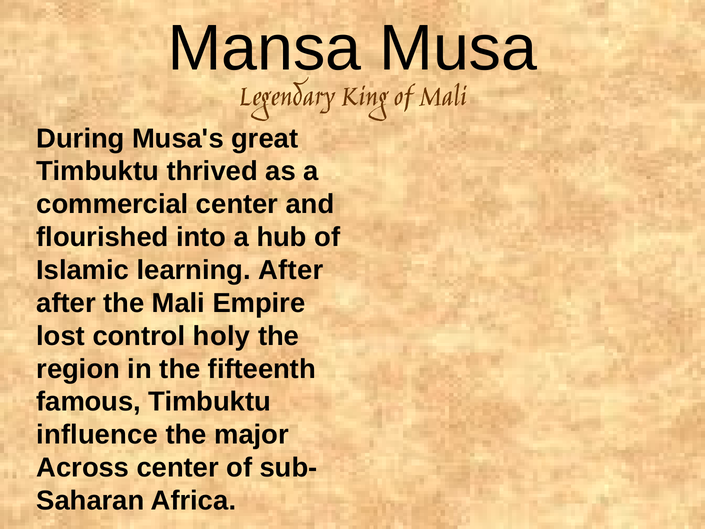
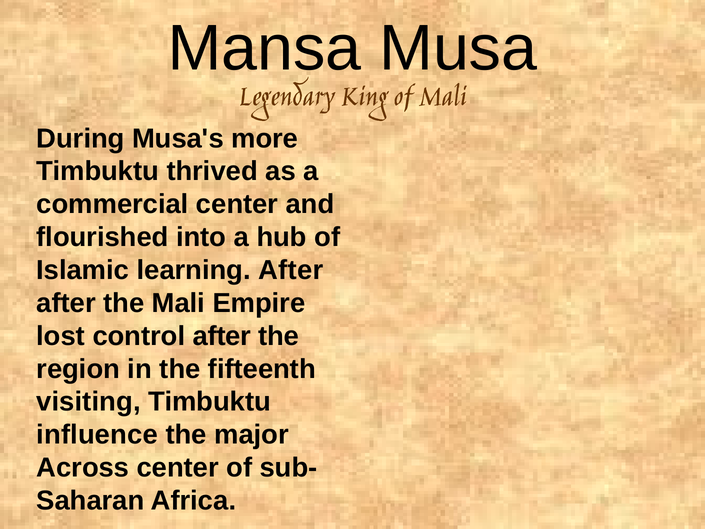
great: great -> more (265, 138)
control holy: holy -> after (222, 336)
famous: famous -> visiting (89, 402)
